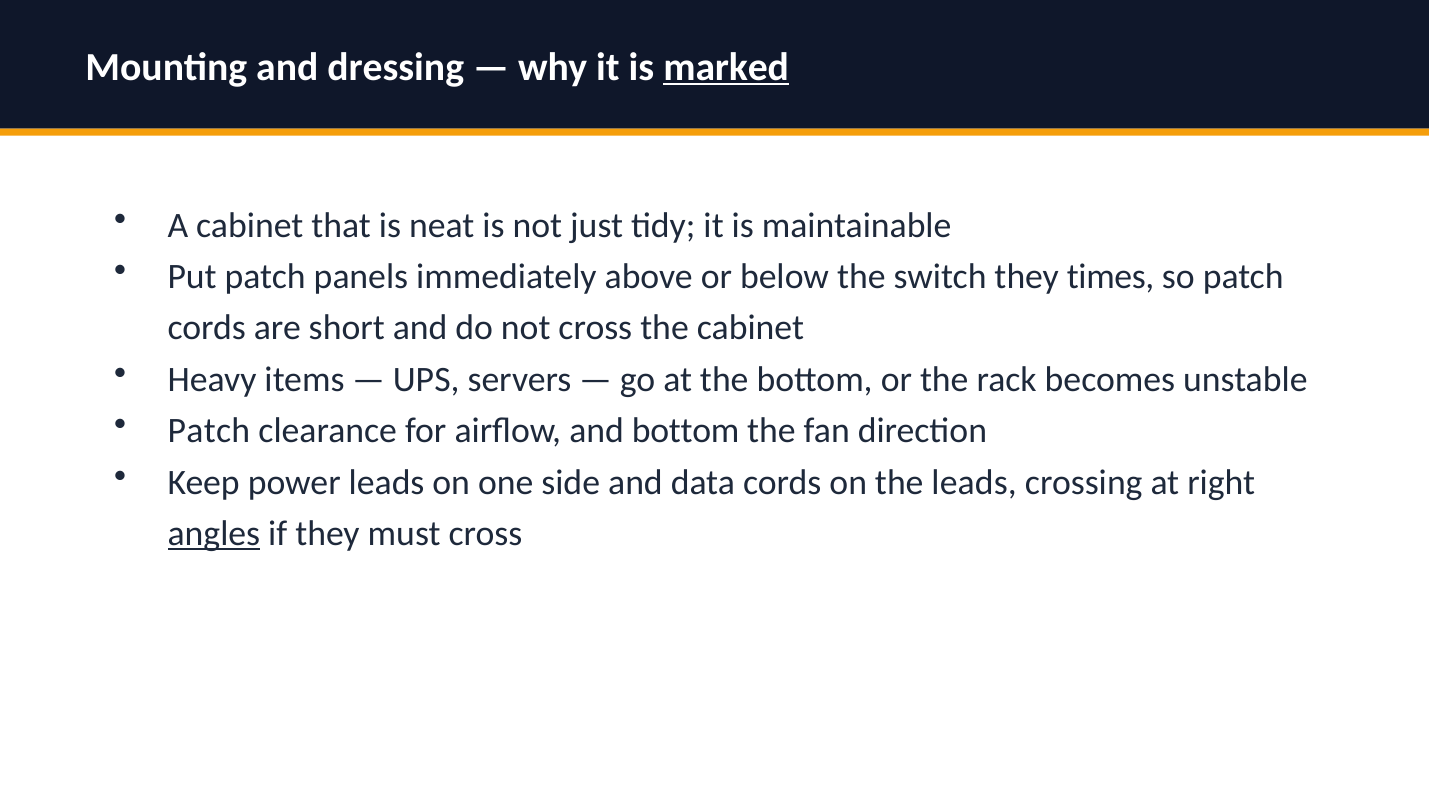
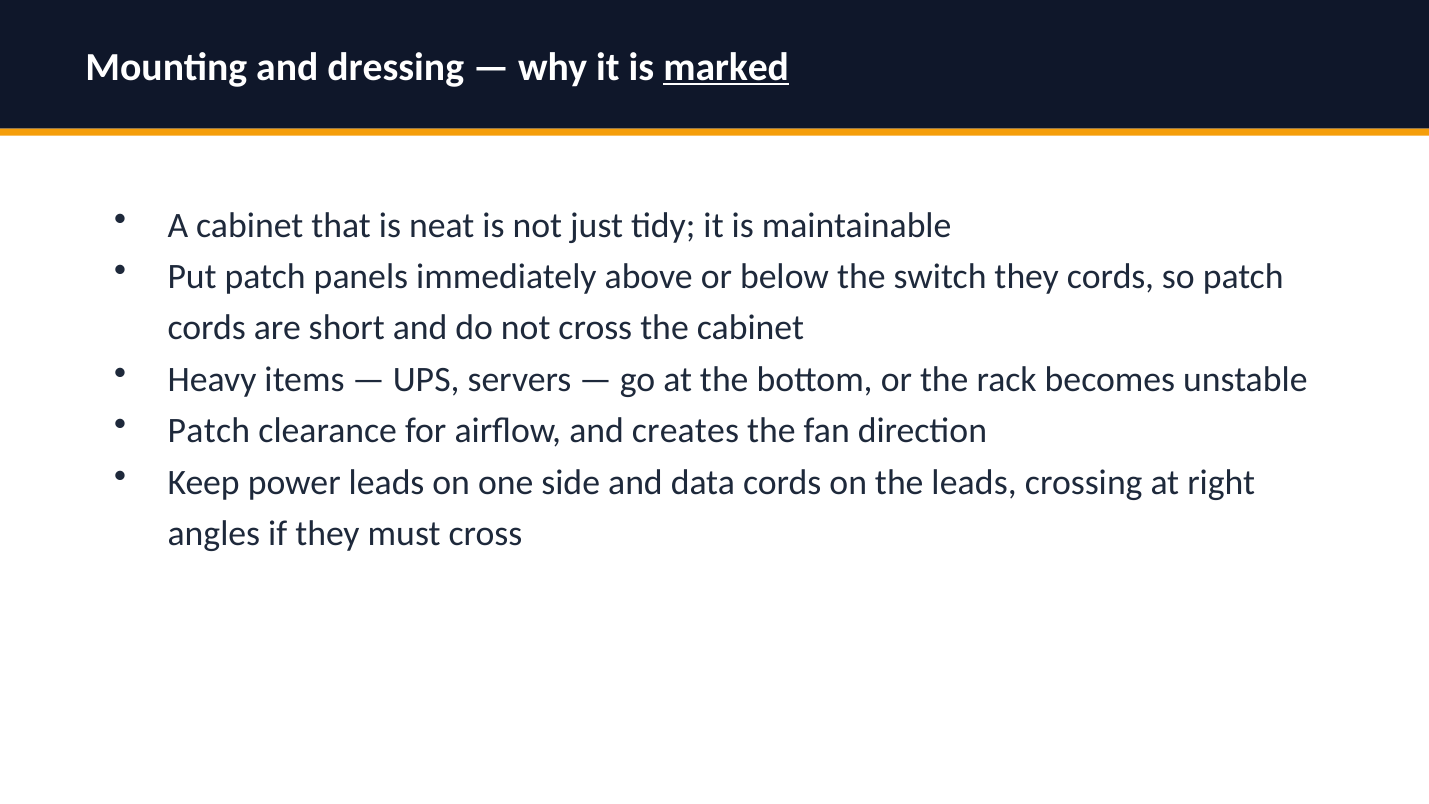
they times: times -> cords (1111, 277)
and bottom: bottom -> creates (685, 431)
angles underline: present -> none (214, 534)
